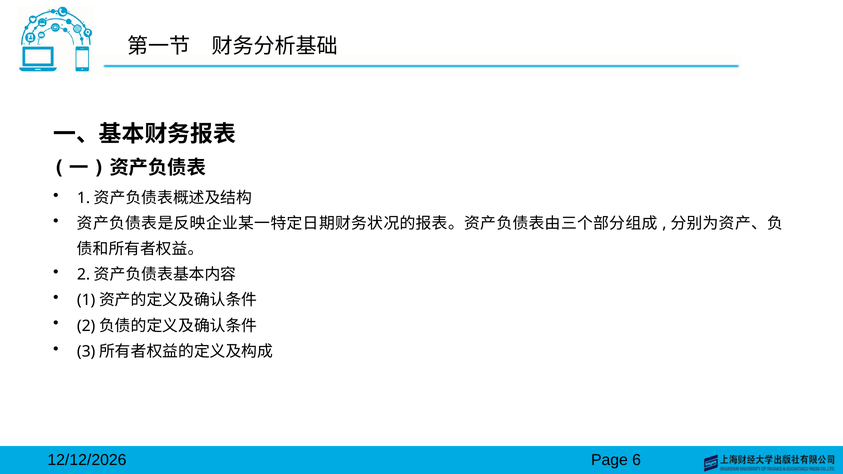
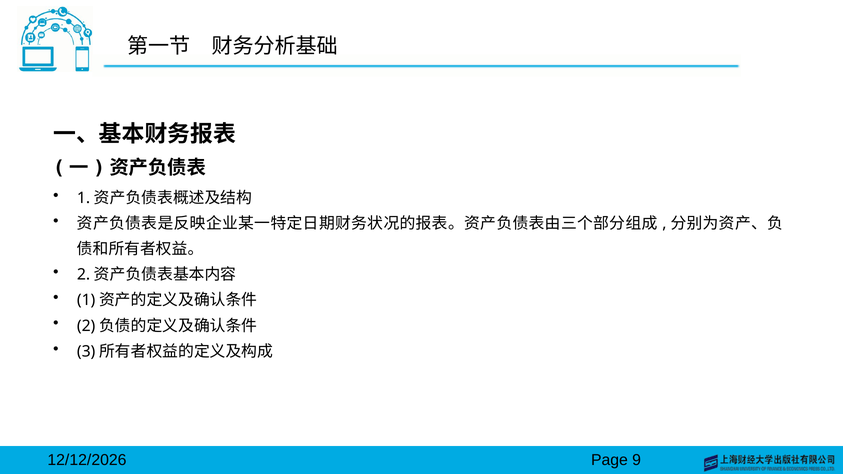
6: 6 -> 9 (637, 460)
